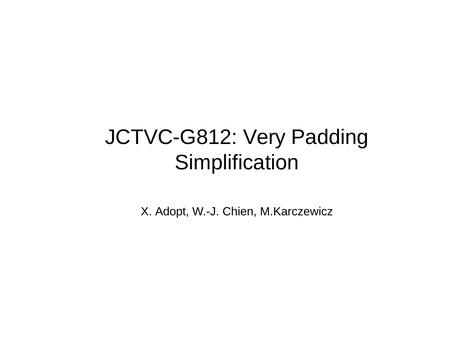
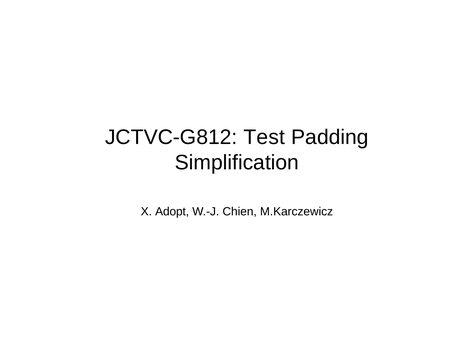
Very: Very -> Test (264, 137)
